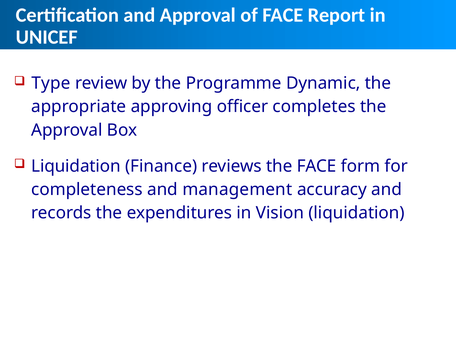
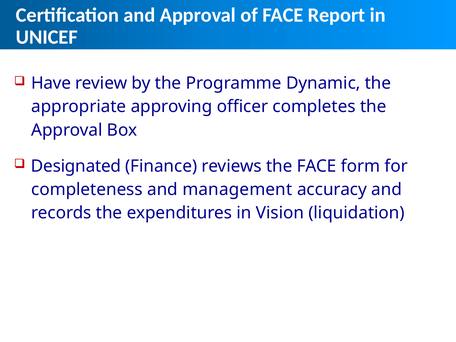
Type: Type -> Have (51, 83)
Liquidation: Liquidation -> Designated (76, 166)
